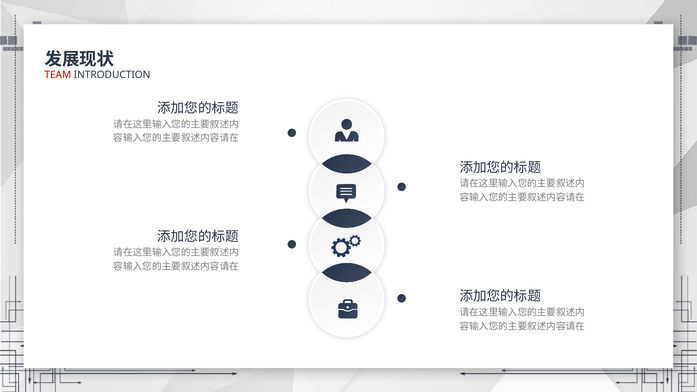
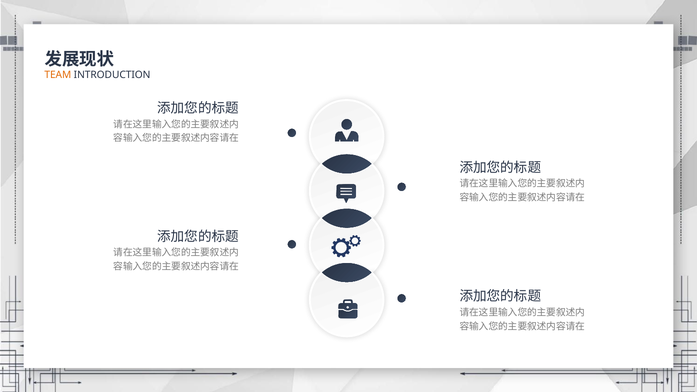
TEAM colour: red -> orange (58, 75)
